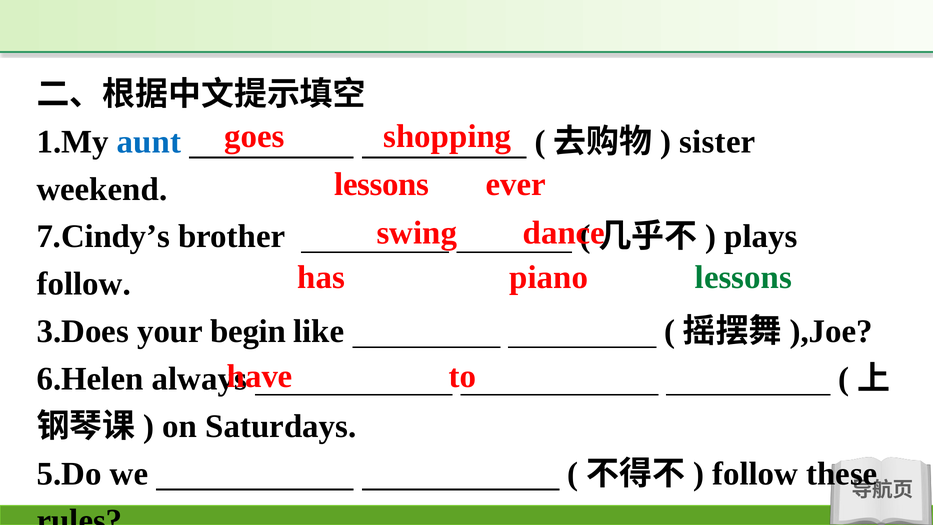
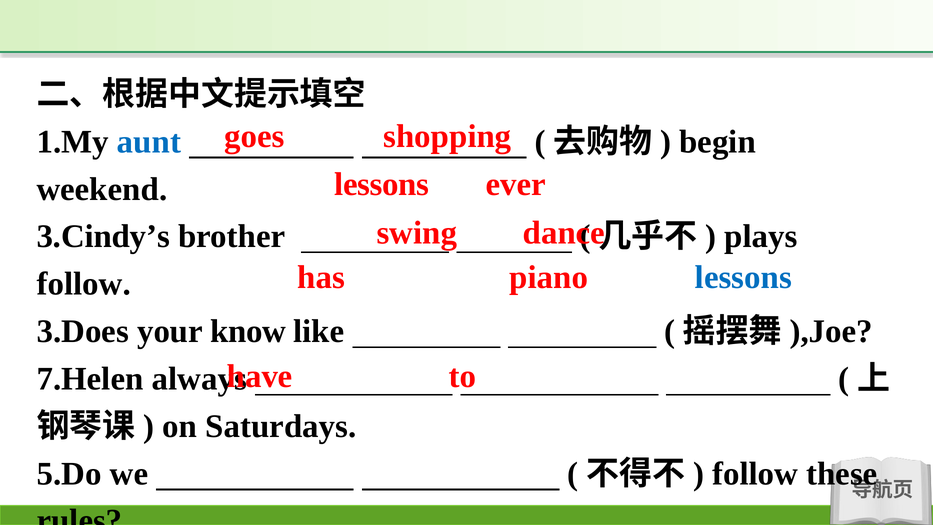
sister: sister -> begin (718, 142)
7.Cindy’s: 7.Cindy’s -> 3.Cindy’s (103, 236)
lessons colour: green -> blue (743, 277)
begin: begin -> know (248, 331)
6.Helen: 6.Helen -> 7.Helen (90, 379)
